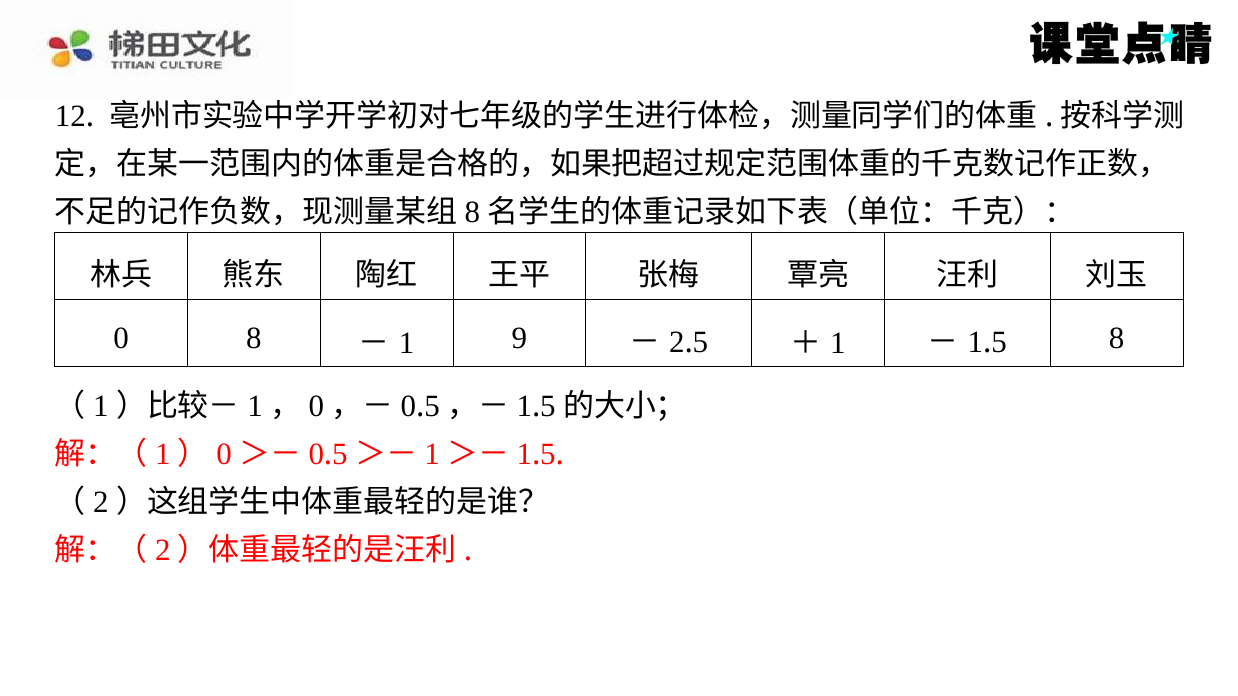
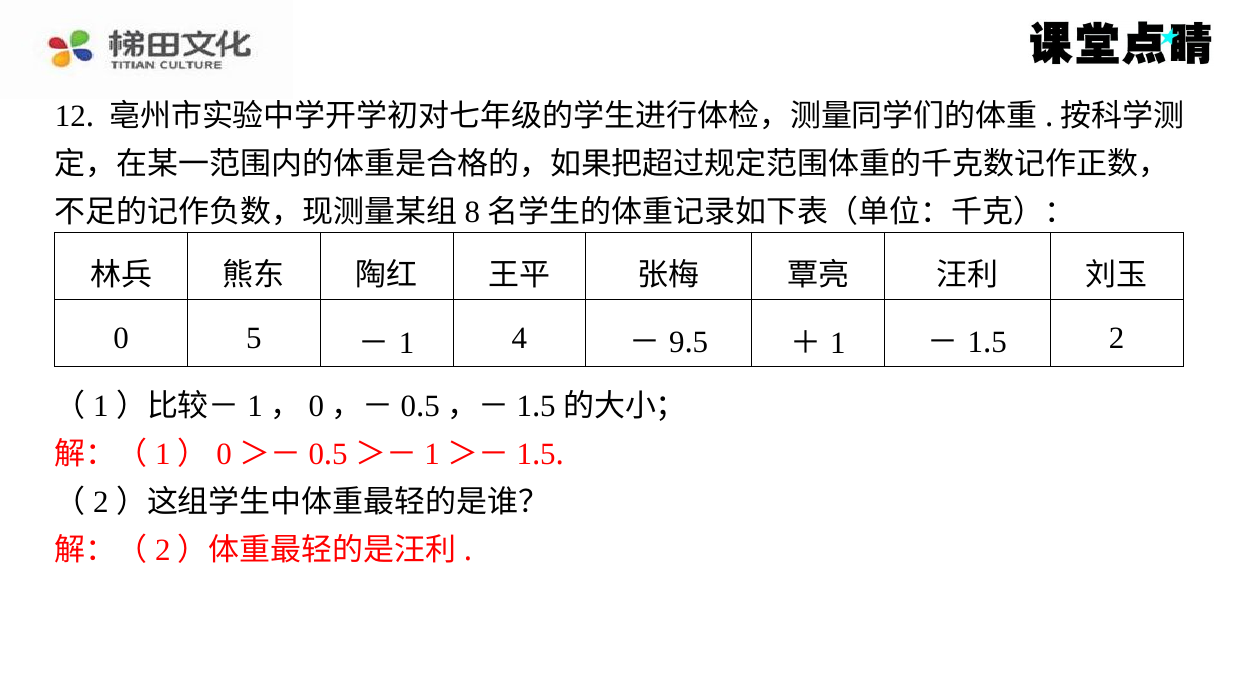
0 8: 8 -> 5 (254, 338)
9: 9 -> 4 (519, 338)
2: 2 -> 9 (677, 343)
8: 8 -> 2 (1117, 338)
